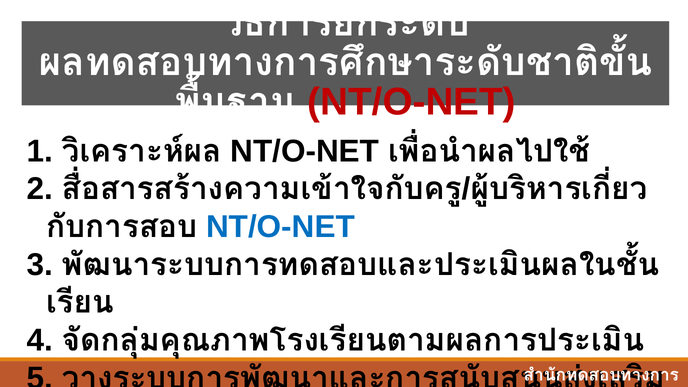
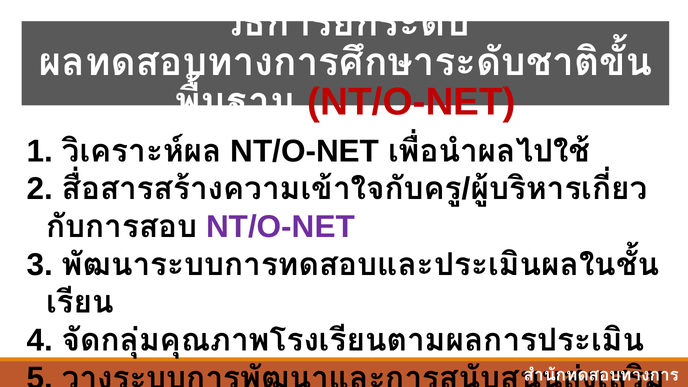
NT/O-NET colour: blue -> purple (280, 227)
